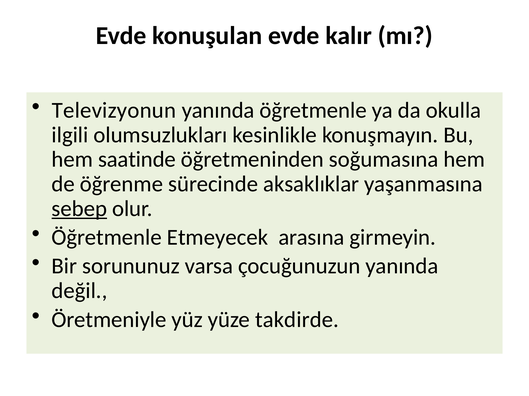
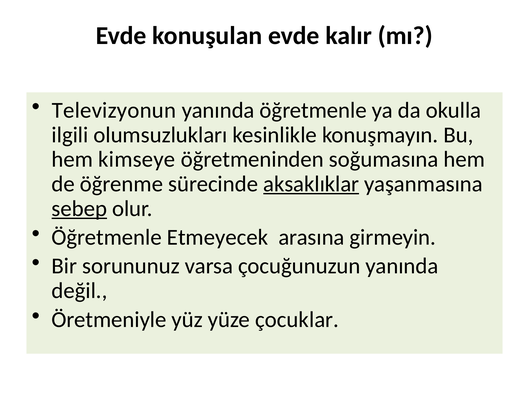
saatinde: saatinde -> kimseye (137, 160)
aksaklıklar underline: none -> present (311, 184)
takdirde: takdirde -> çocuklar (297, 320)
